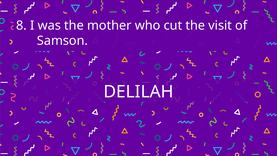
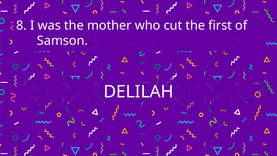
visit: visit -> first (220, 25)
